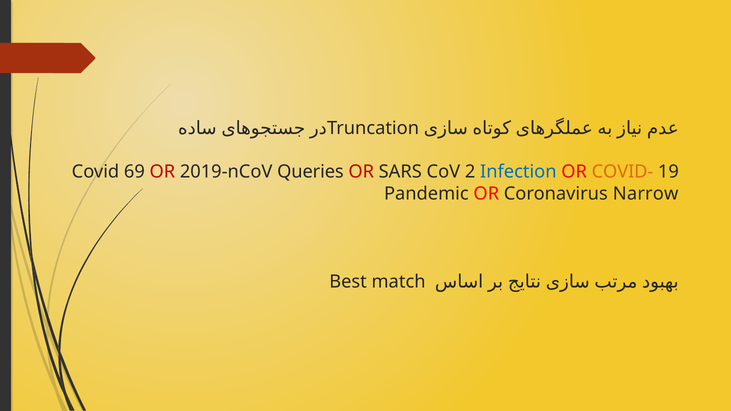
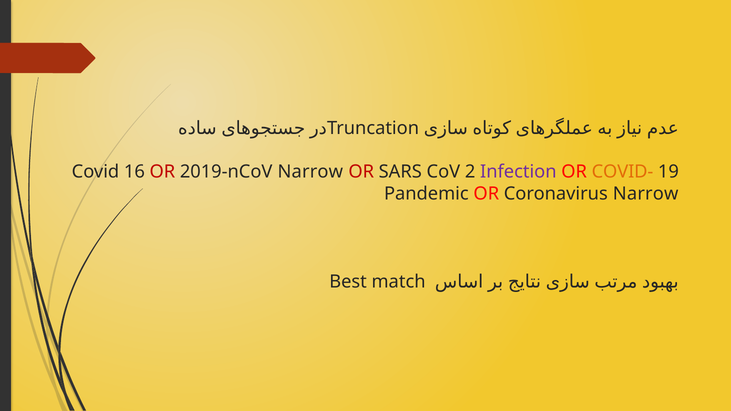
69: 69 -> 16 (134, 172)
2019-nCoV Queries: Queries -> Narrow (310, 172)
Infection colour: blue -> purple (518, 172)
